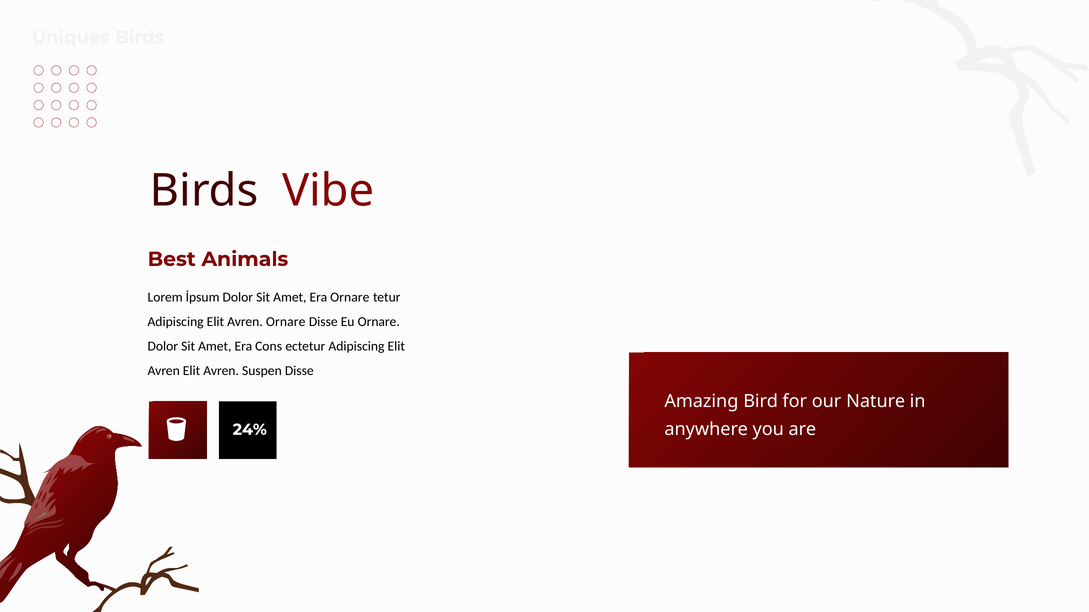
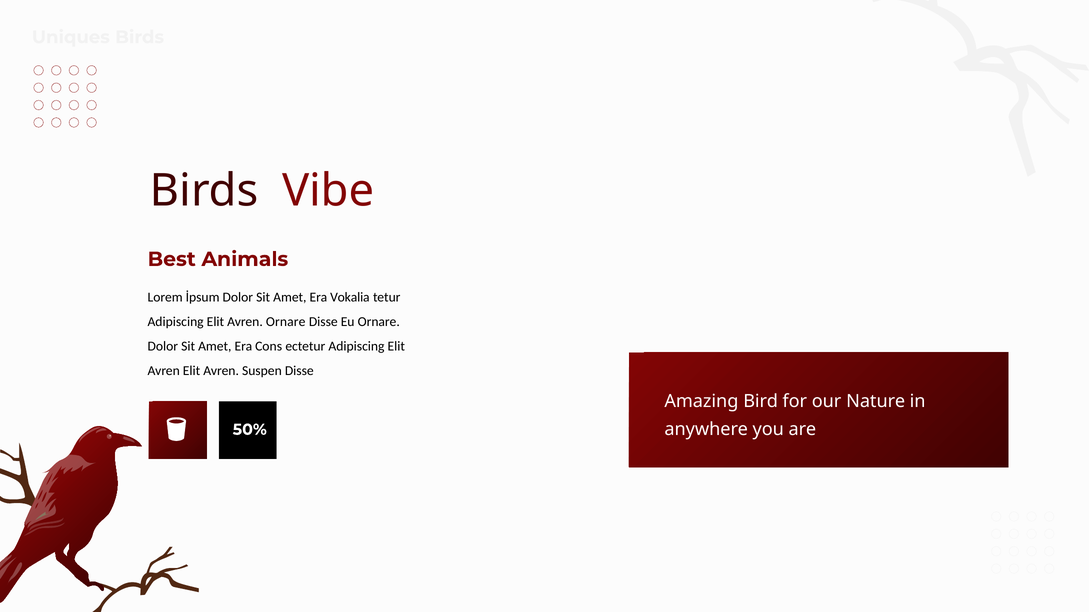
Era Ornare: Ornare -> Vokalia (350, 298)
24%: 24% -> 50% (250, 430)
